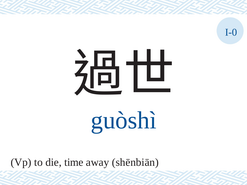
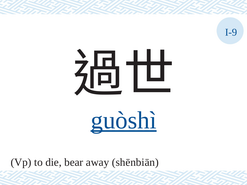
I-0: I-0 -> I-9 (231, 32)
guòshì underline: none -> present (124, 121)
time: time -> bear (74, 163)
